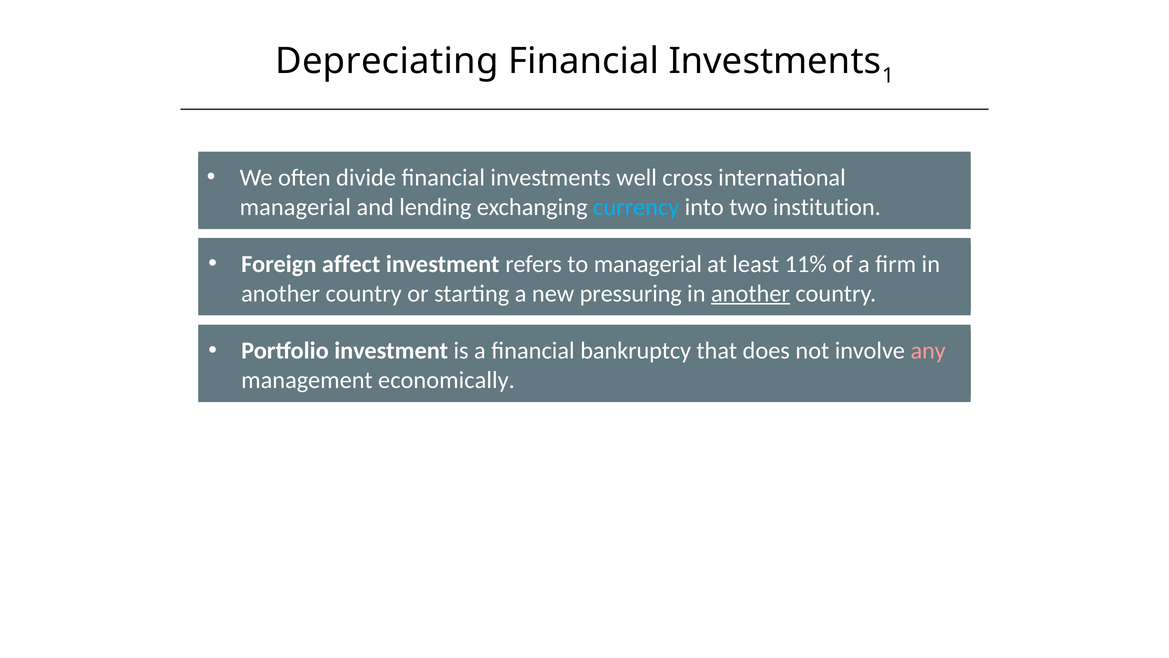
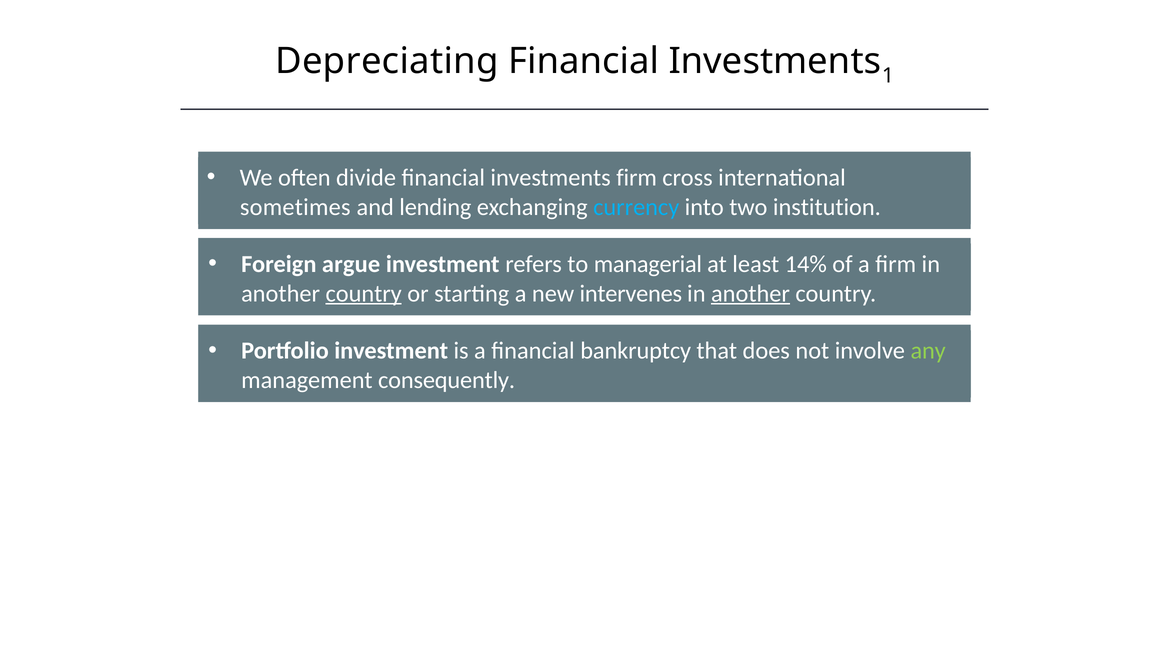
investments well: well -> firm (637, 178)
managerial: managerial -> sometimes (295, 207)
affect: affect -> argue (351, 264)
11%: 11% -> 14% (806, 264)
country underline: none -> present (364, 293)
pressuring: pressuring -> intervenes (631, 293)
any colour: pink -> light green (928, 351)
economically: economically -> consequently (447, 380)
